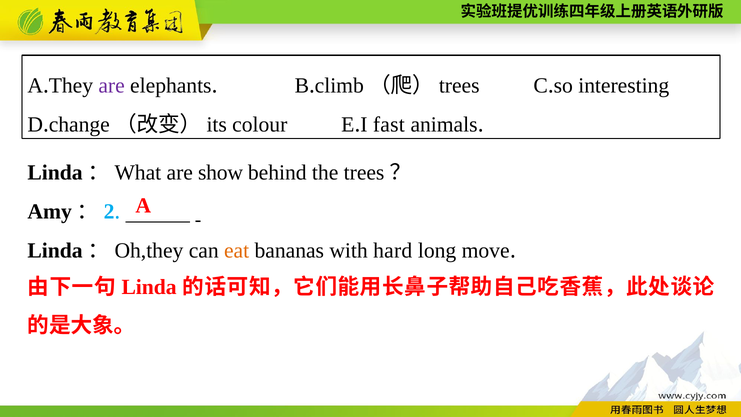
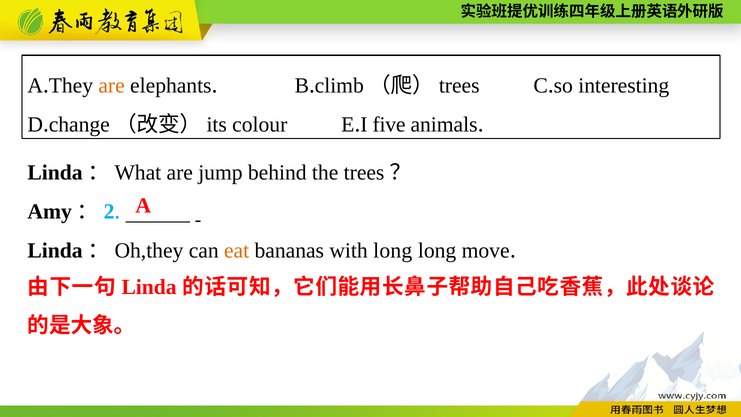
are colour: purple -> orange (112, 85)
fast: fast -> five (389, 124)
show: show -> jump (220, 173)
with hard: hard -> long (393, 251)
